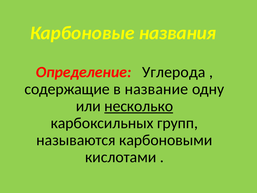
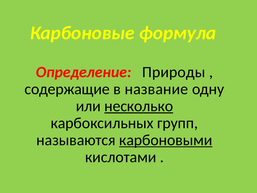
названия: названия -> формула (177, 33)
Углерода: Углерода -> Природы (174, 72)
карбоновыми underline: none -> present (166, 140)
